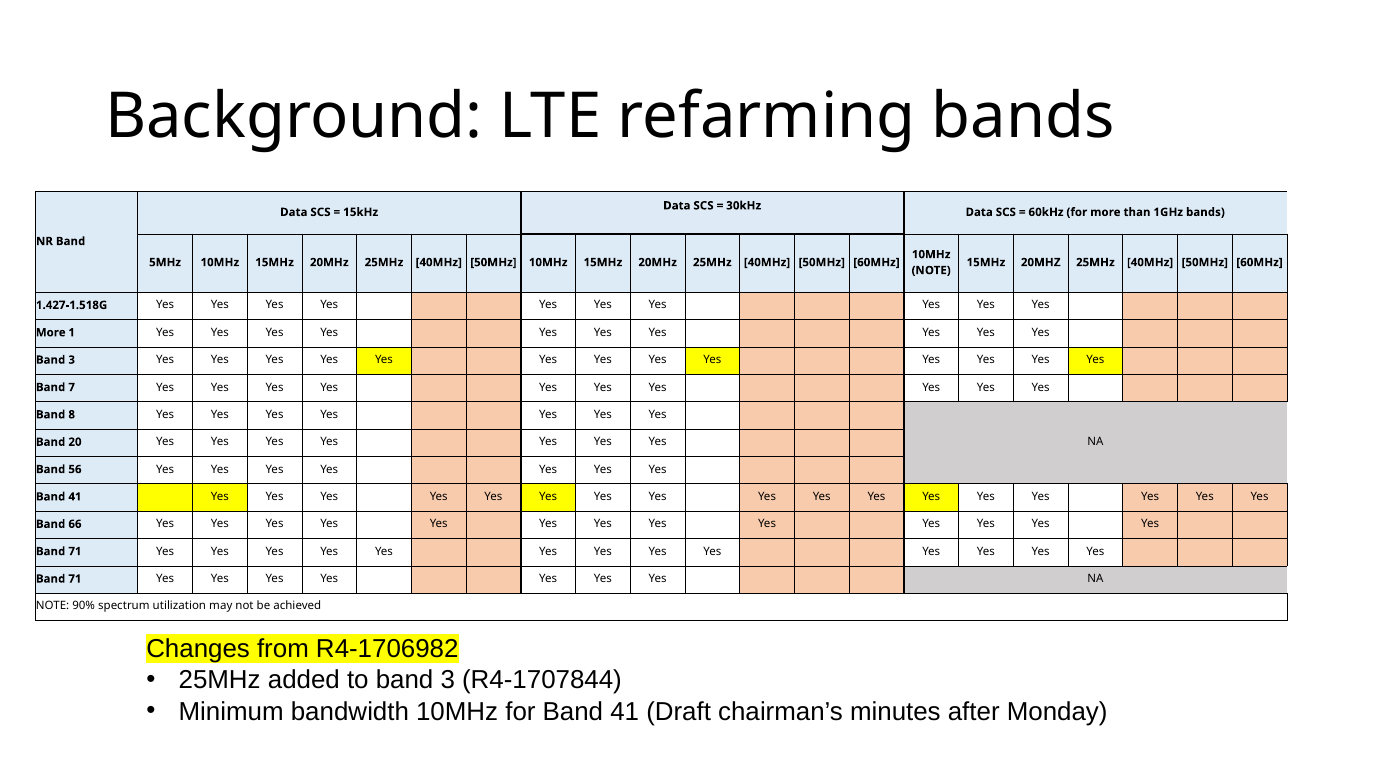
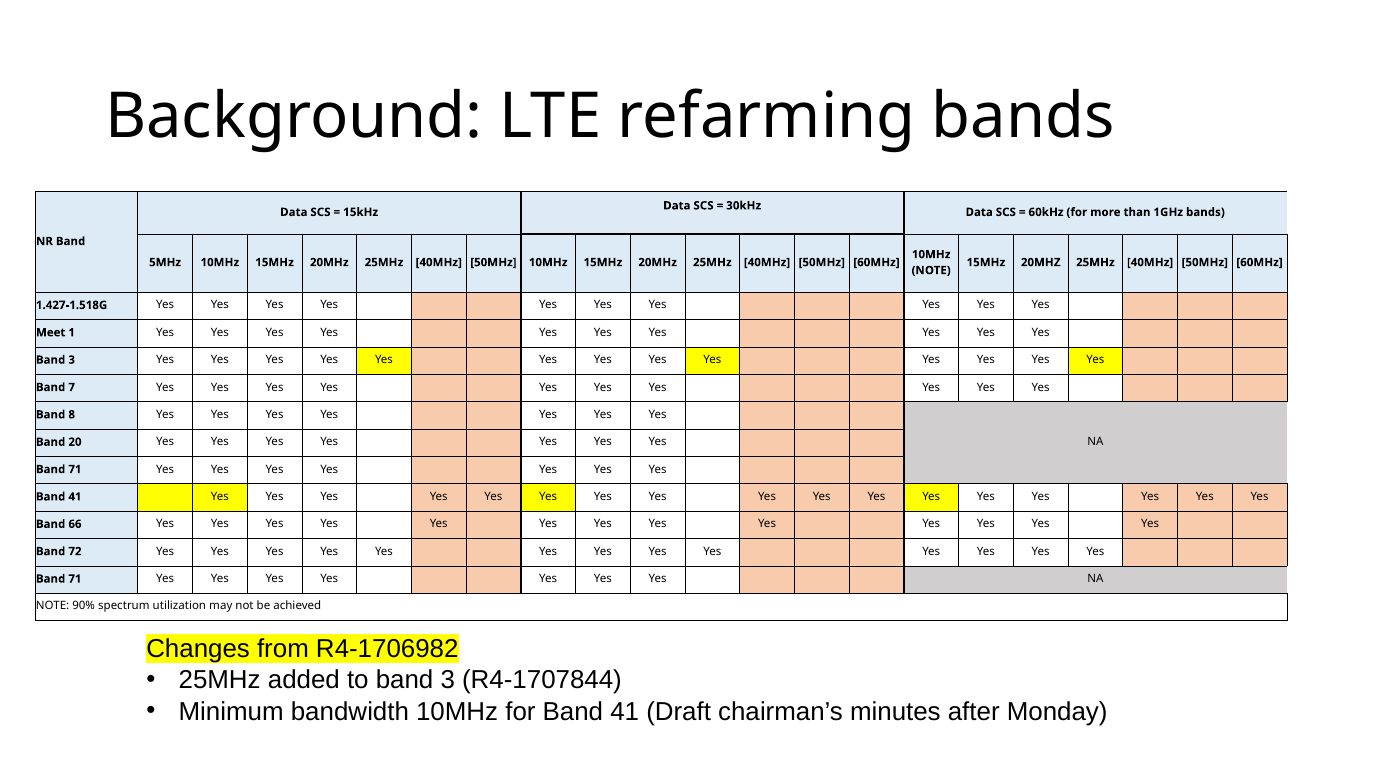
More: More -> Meet (51, 332)
56: 56 -> 71 (75, 469)
71: 71 -> 72 (75, 551)
